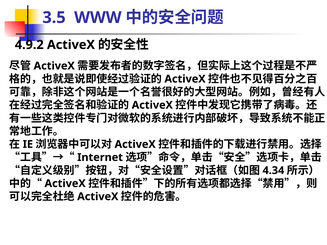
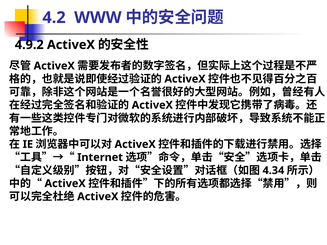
3.5: 3.5 -> 4.2 (54, 18)
